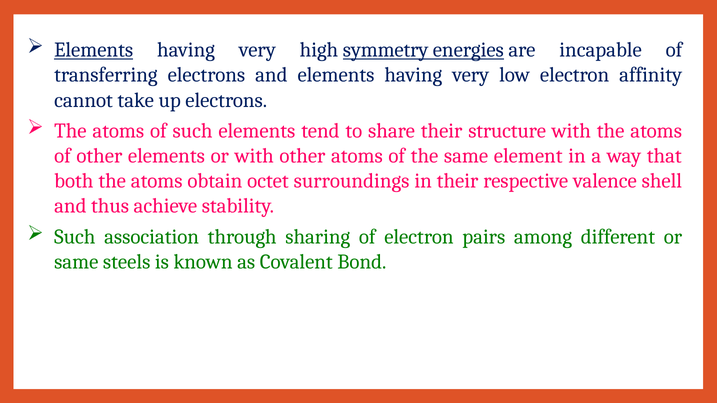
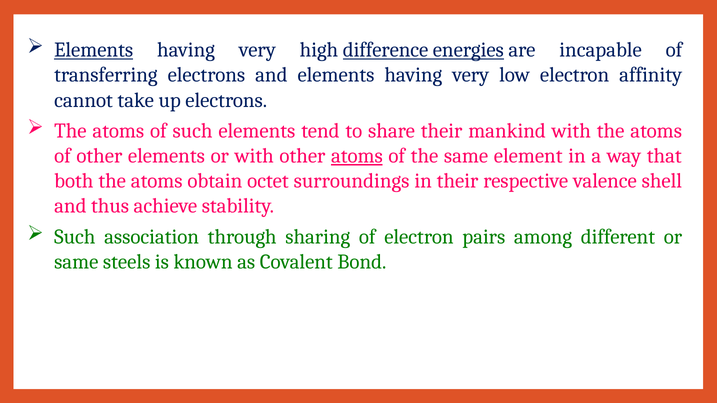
symmetry: symmetry -> difference (386, 50)
structure: structure -> mankind (507, 131)
atoms underline: none -> present (357, 156)
